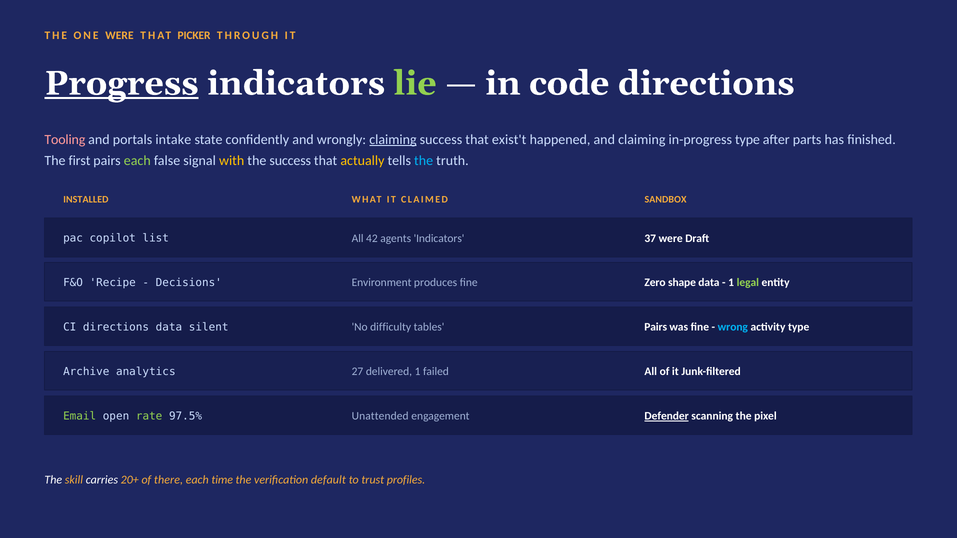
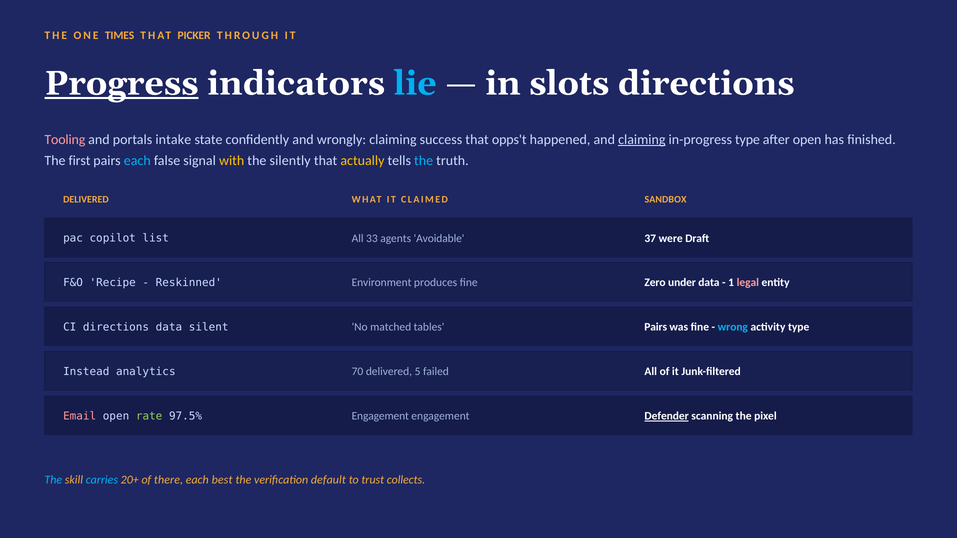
ONE WERE: WERE -> TIMES (120, 35)
lie colour: light green -> light blue (415, 83)
code: code -> slots (569, 83)
claiming underline: present -> none (393, 140)
exist't: exist't -> opps't (509, 140)
claiming underline: none -> present (642, 140)
after parts: parts -> open (807, 140)
each colour: light green -> light blue (137, 161)
the success: success -> silently (290, 161)
INSTALLED: INSTALLED -> DELIVERED (86, 199)
42: 42 -> 33 (372, 238)
agents Indicators: Indicators -> Avoidable (439, 238)
Decisions: Decisions -> Reskinned (189, 283)
shape: shape -> under (682, 283)
legal colour: light green -> pink (748, 283)
difficulty: difficulty -> matched (391, 327)
Archive: Archive -> Instead (86, 372)
27: 27 -> 70 (357, 372)
delivered 1: 1 -> 5 (418, 372)
Email colour: light green -> pink (80, 416)
97.5% Unattended: Unattended -> Engagement (380, 416)
The colour: white -> light blue (53, 480)
carries colour: white -> light blue (102, 480)
time: time -> best (222, 480)
profiles: profiles -> collects (406, 480)
